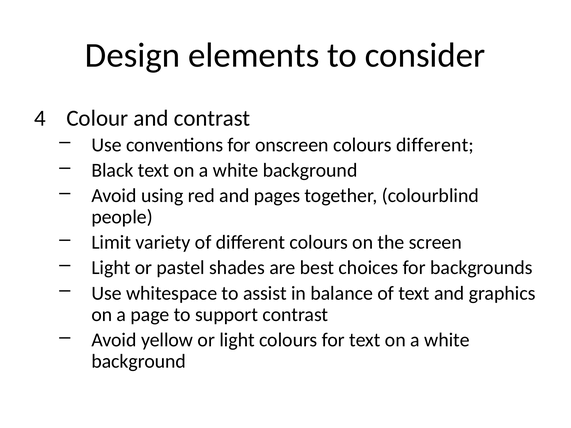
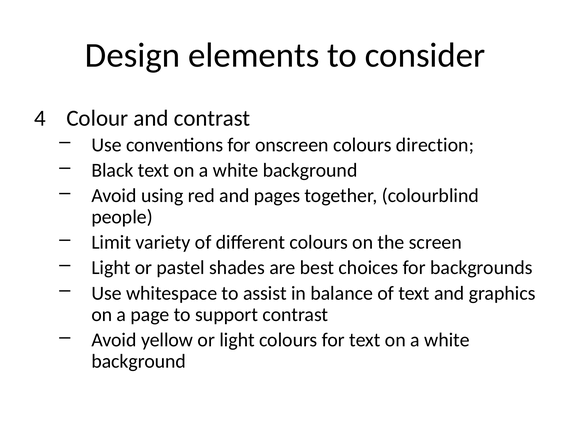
colours different: different -> direction (435, 145)
